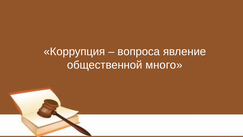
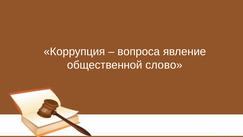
много: много -> слово (164, 65)
